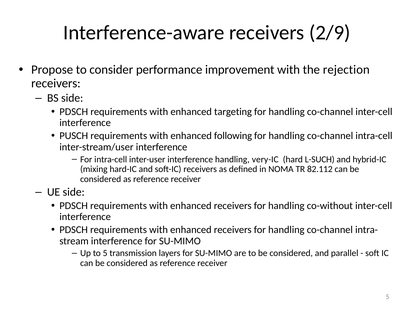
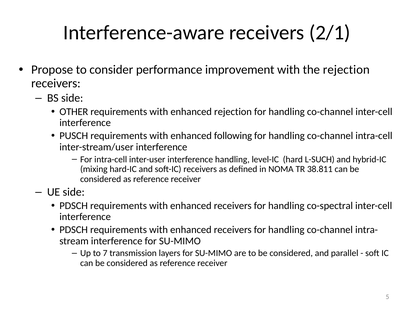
2/9: 2/9 -> 2/1 (330, 32)
PDSCH: PDSCH -> OTHER (74, 111)
enhanced targeting: targeting -> rejection (233, 111)
very-IC: very-IC -> level-IC (265, 159)
82.112: 82.112 -> 38.811 (320, 169)
co-without: co-without -> co-spectral (330, 205)
to 5: 5 -> 7 (105, 253)
